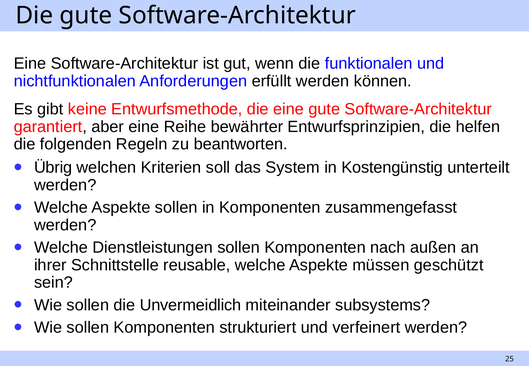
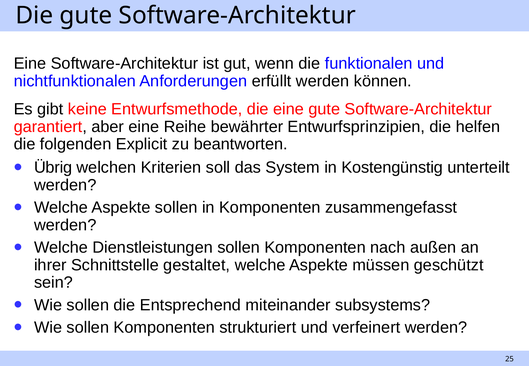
Regeln: Regeln -> Explicit (142, 144)
reusable: reusable -> gestaltet (197, 265)
Unvermeidlich: Unvermeidlich -> Entsprechend (190, 305)
